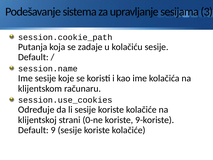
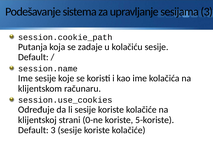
9-koriste: 9-koriste -> 5-koriste (155, 120)
Default 9: 9 -> 3 (53, 130)
